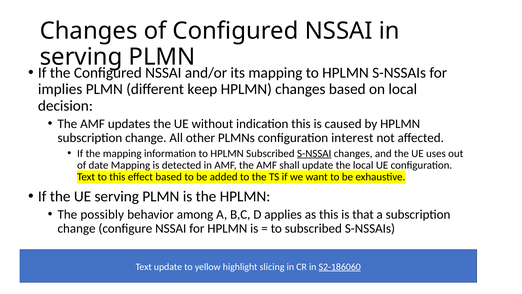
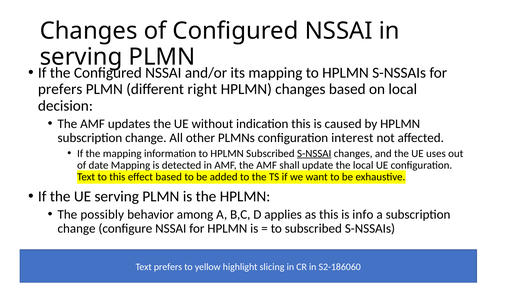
implies: implies -> prefers (60, 89)
keep: keep -> right (202, 89)
that: that -> info (363, 214)
Text update: update -> prefers (168, 266)
S2-186060 underline: present -> none (340, 266)
